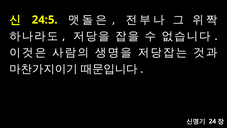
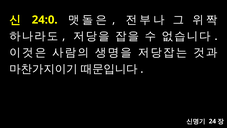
24:5: 24:5 -> 24:0 (45, 20)
